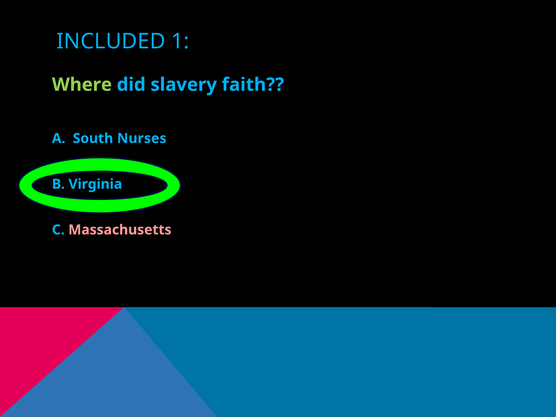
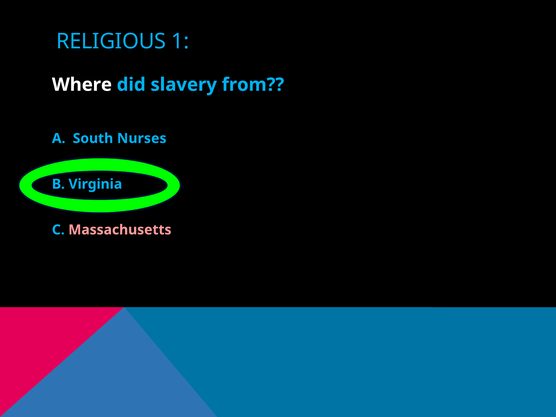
INCLUDED: INCLUDED -> RELIGIOUS (111, 41)
Where colour: light green -> white (82, 85)
faith: faith -> from (253, 85)
